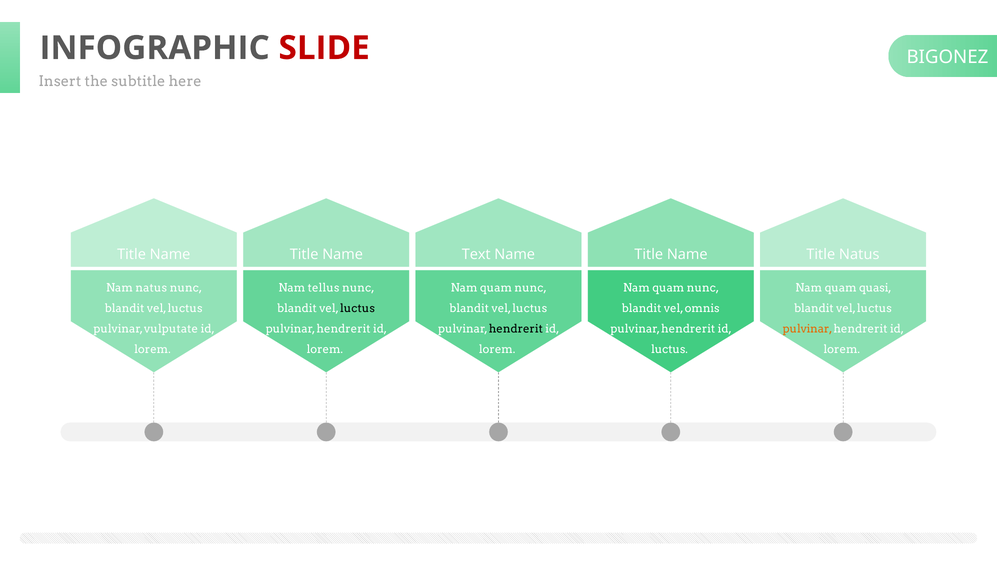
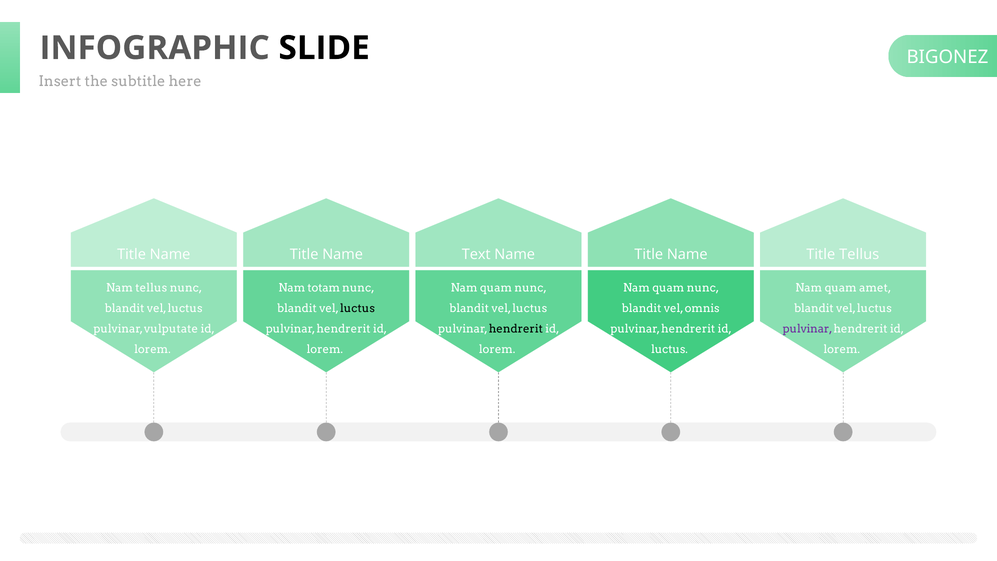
SLIDE colour: red -> black (324, 48)
Title Natus: Natus -> Tellus (859, 254)
Nam natus: natus -> tellus (151, 288)
tellus: tellus -> totam (324, 288)
quasi: quasi -> amet (875, 288)
pulvinar colour: orange -> purple (808, 329)
